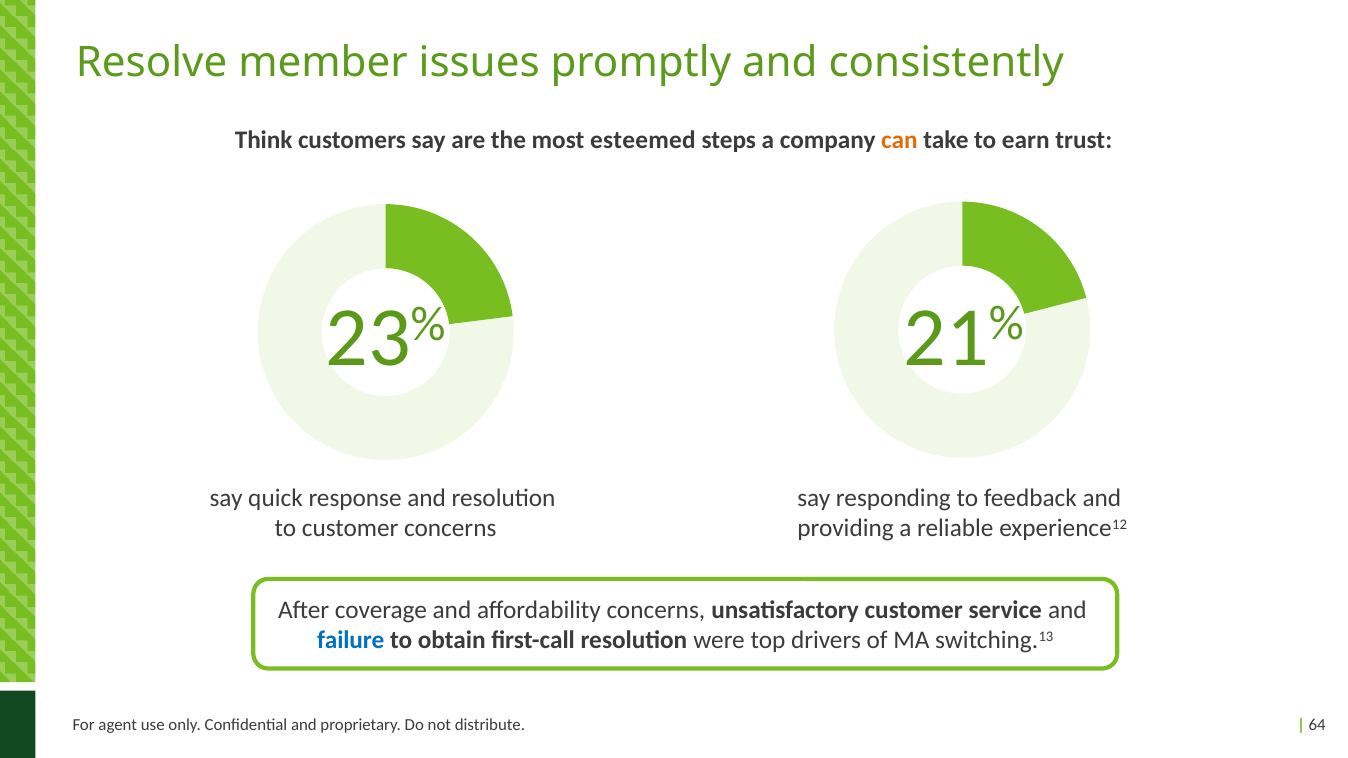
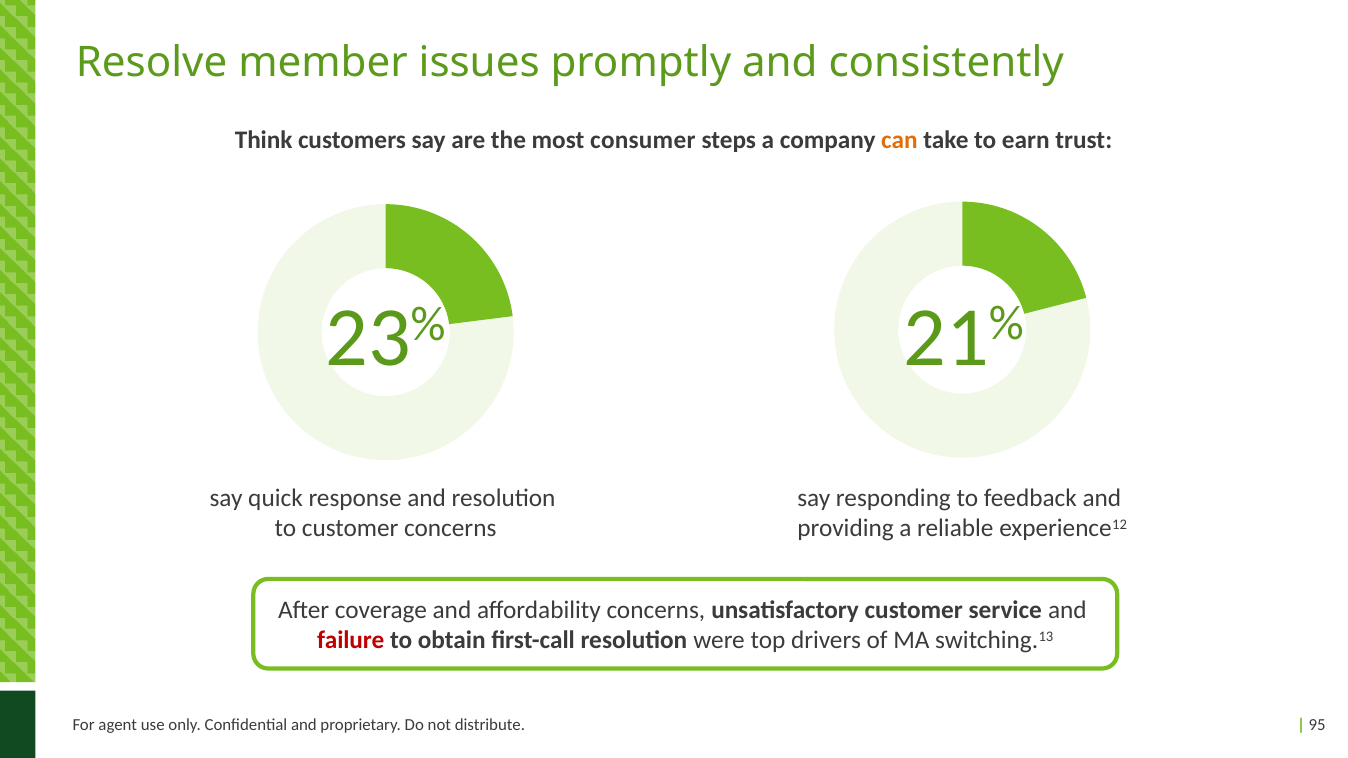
esteemed: esteemed -> consumer (643, 140)
failure colour: blue -> red (351, 641)
64: 64 -> 95 (1317, 726)
